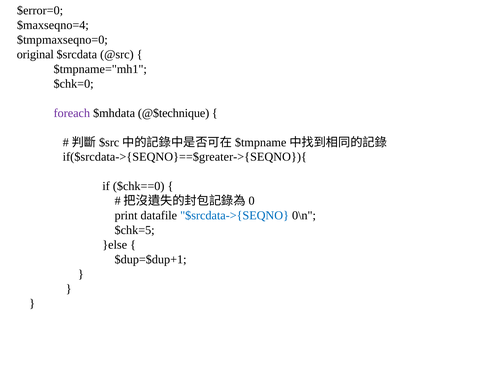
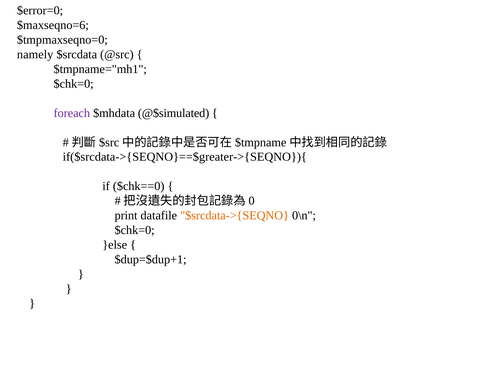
$maxseqno=4: $maxseqno=4 -> $maxseqno=6 (53, 25)
original: original -> namely (35, 54)
@$technique: @$technique -> @$simulated (174, 113)
$srcdata->{SEQNO colour: blue -> orange (235, 216)
$chk=5: $chk=5 -> $chk=0 (135, 230)
